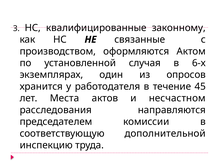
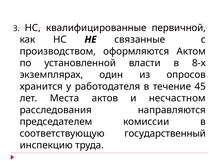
законному: законному -> первичной (179, 28)
случая: случая -> власти (145, 63)
6-х: 6-х -> 8-х (199, 63)
дополнительной: дополнительной -> государственный (165, 133)
